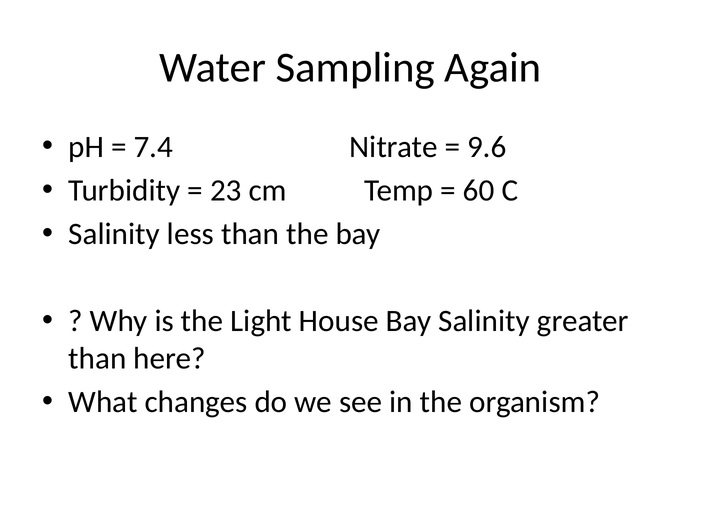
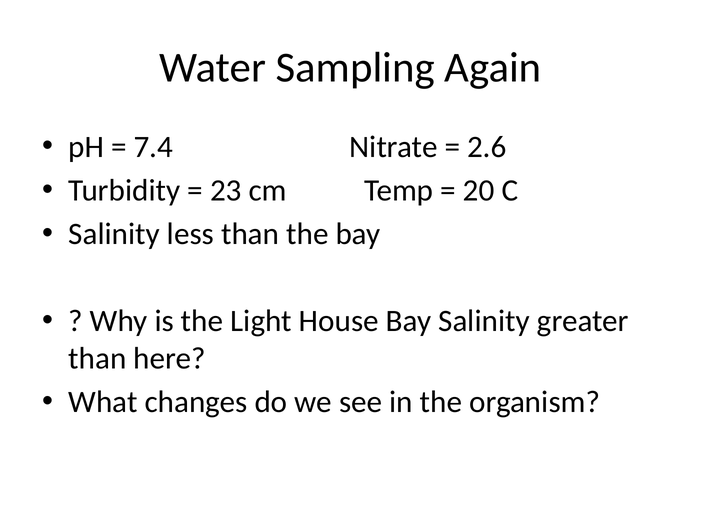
9.6: 9.6 -> 2.6 (487, 147)
60: 60 -> 20 (479, 191)
